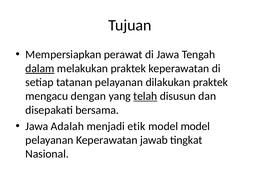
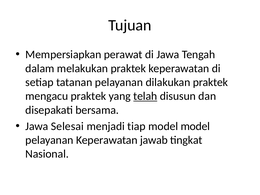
dalam underline: present -> none (40, 68)
mengacu dengan: dengan -> praktek (88, 96)
Adalah: Adalah -> Selesai (67, 126)
etik: etik -> tiap (136, 126)
